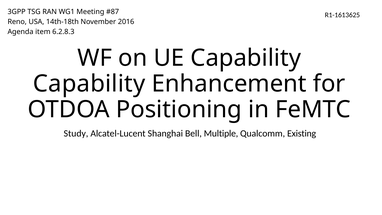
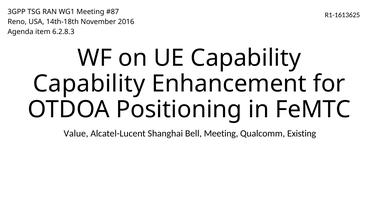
Study: Study -> Value (76, 133)
Bell Multiple: Multiple -> Meeting (221, 133)
